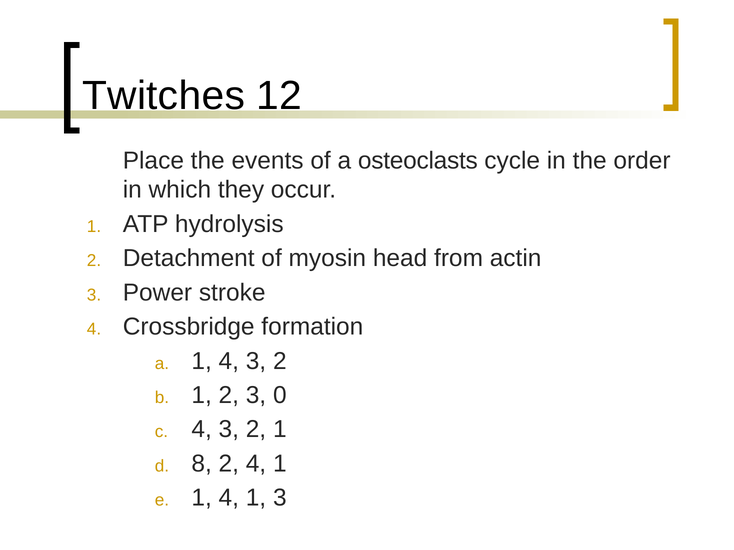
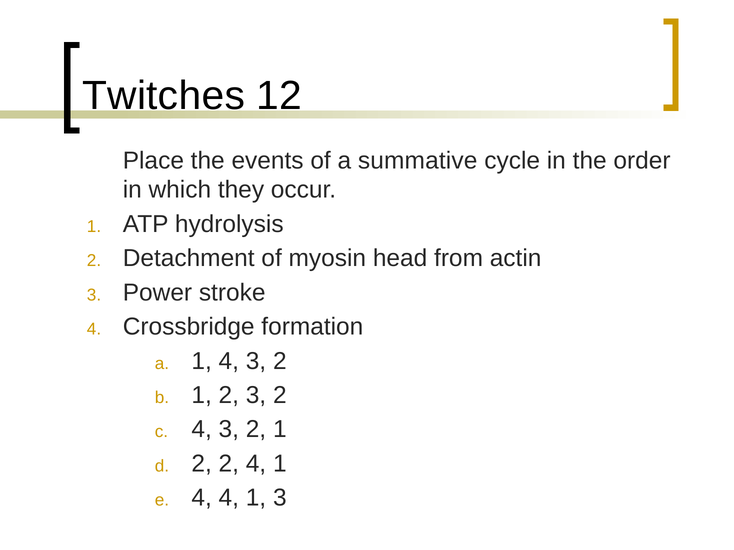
osteoclasts: osteoclasts -> summative (418, 161)
2 3 0: 0 -> 2 (280, 396)
8: 8 -> 2 (202, 464)
1: 1 -> 4 (202, 498)
